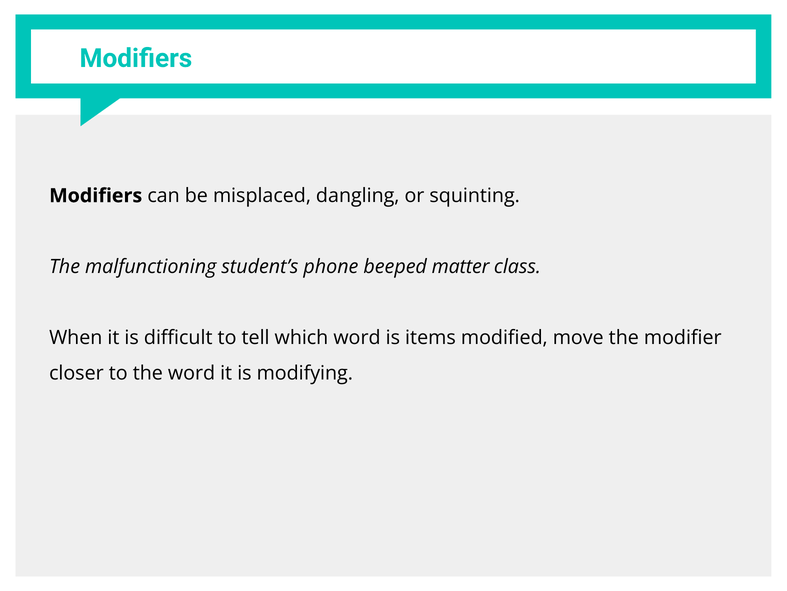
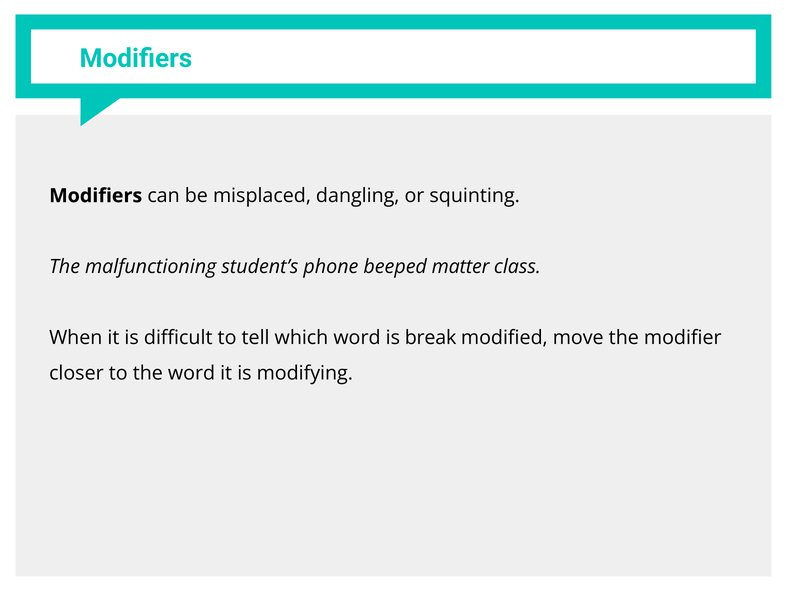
items: items -> break (431, 337)
